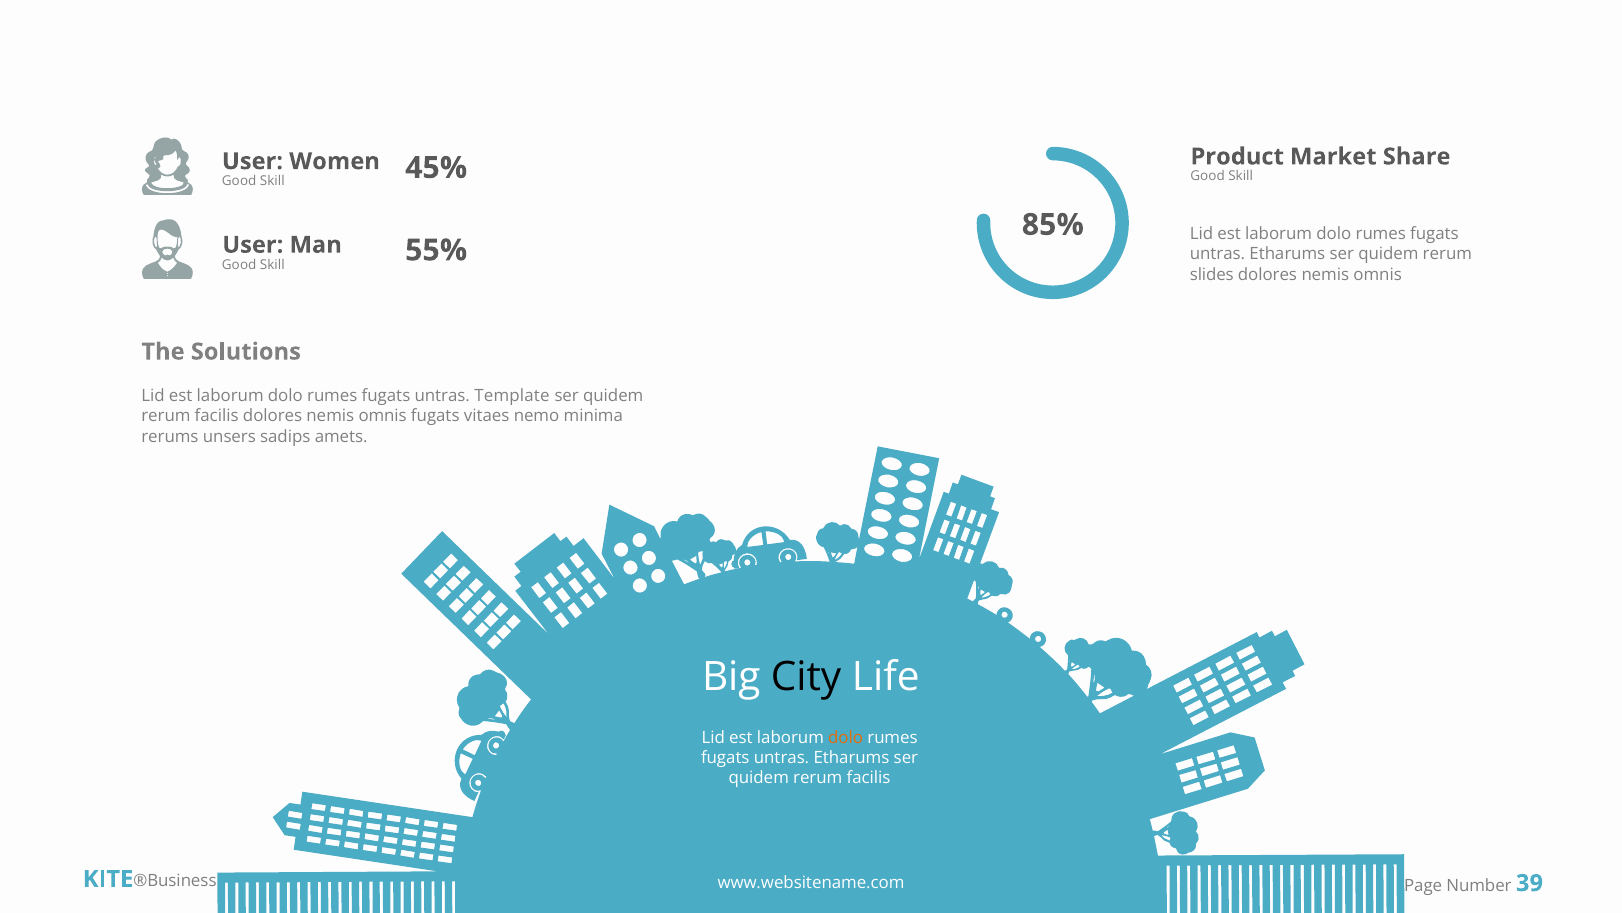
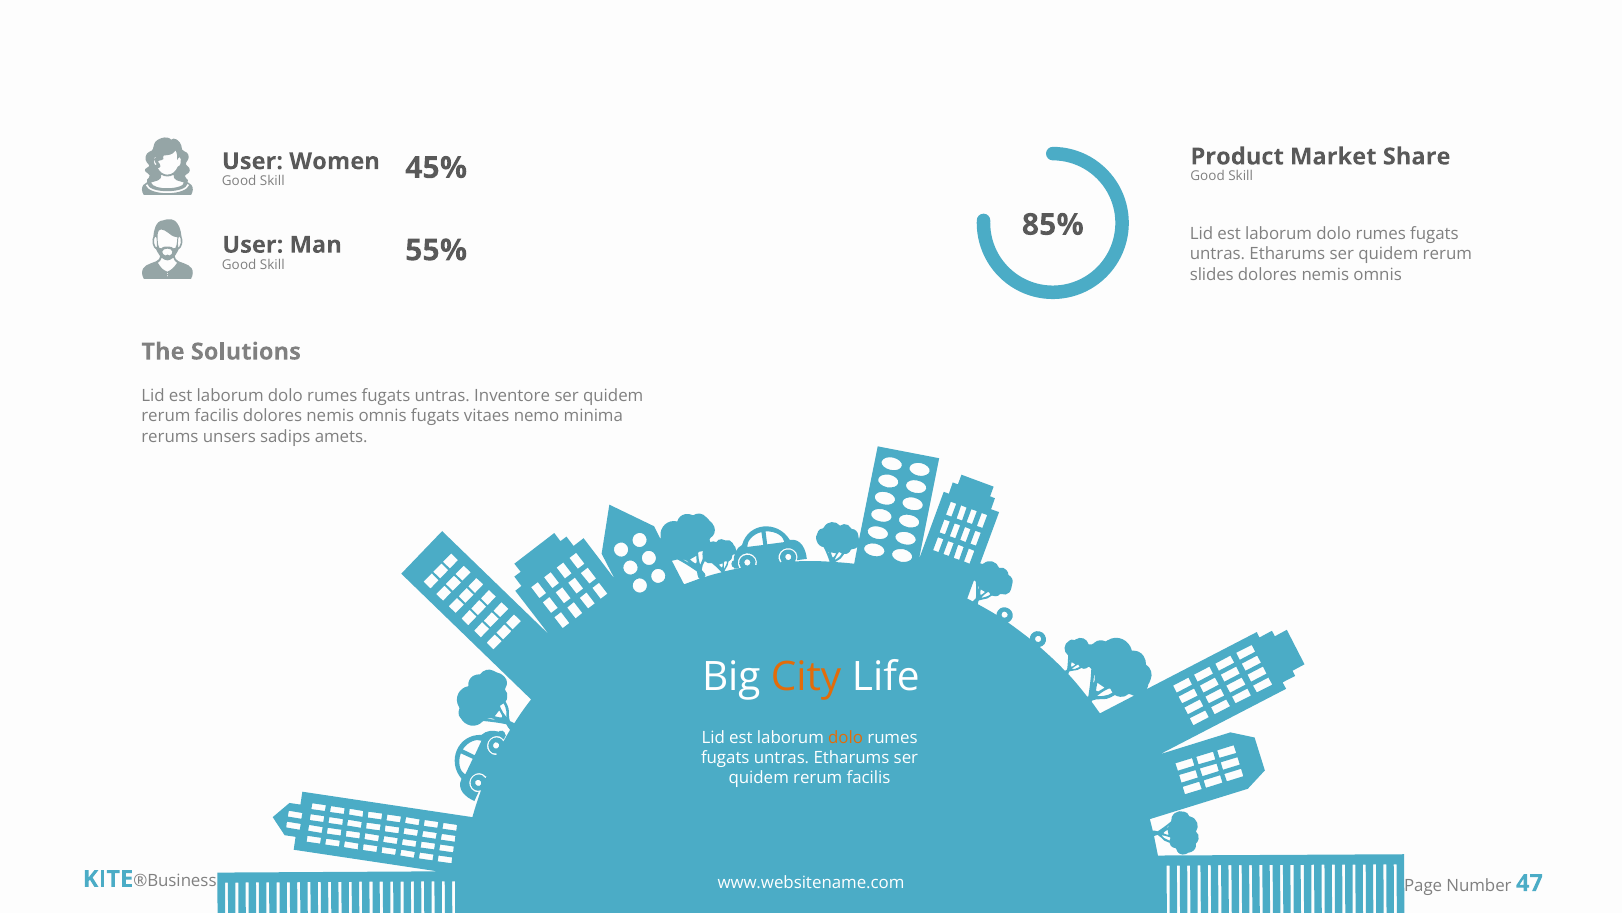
Template: Template -> Inventore (512, 396)
City colour: black -> orange (806, 677)
39: 39 -> 47 (1530, 883)
